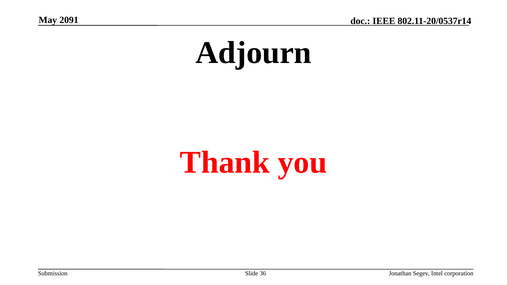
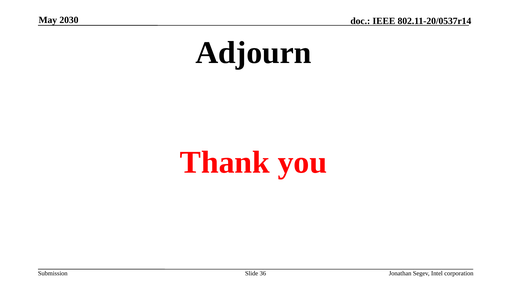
2091: 2091 -> 2030 (69, 20)
